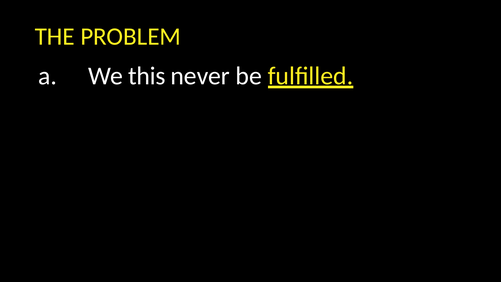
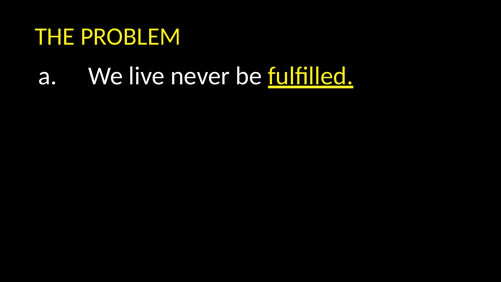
this: this -> live (147, 76)
